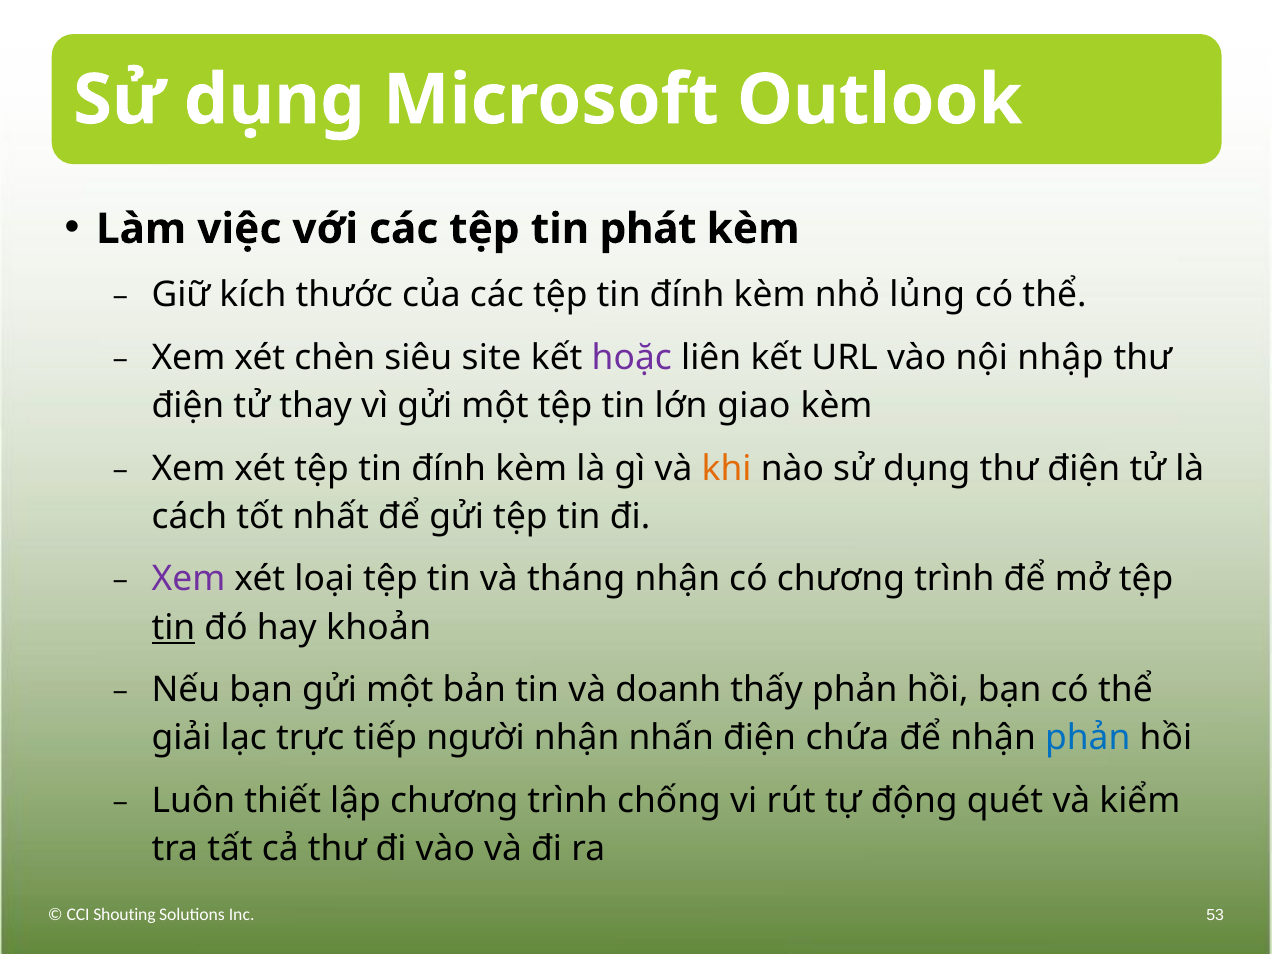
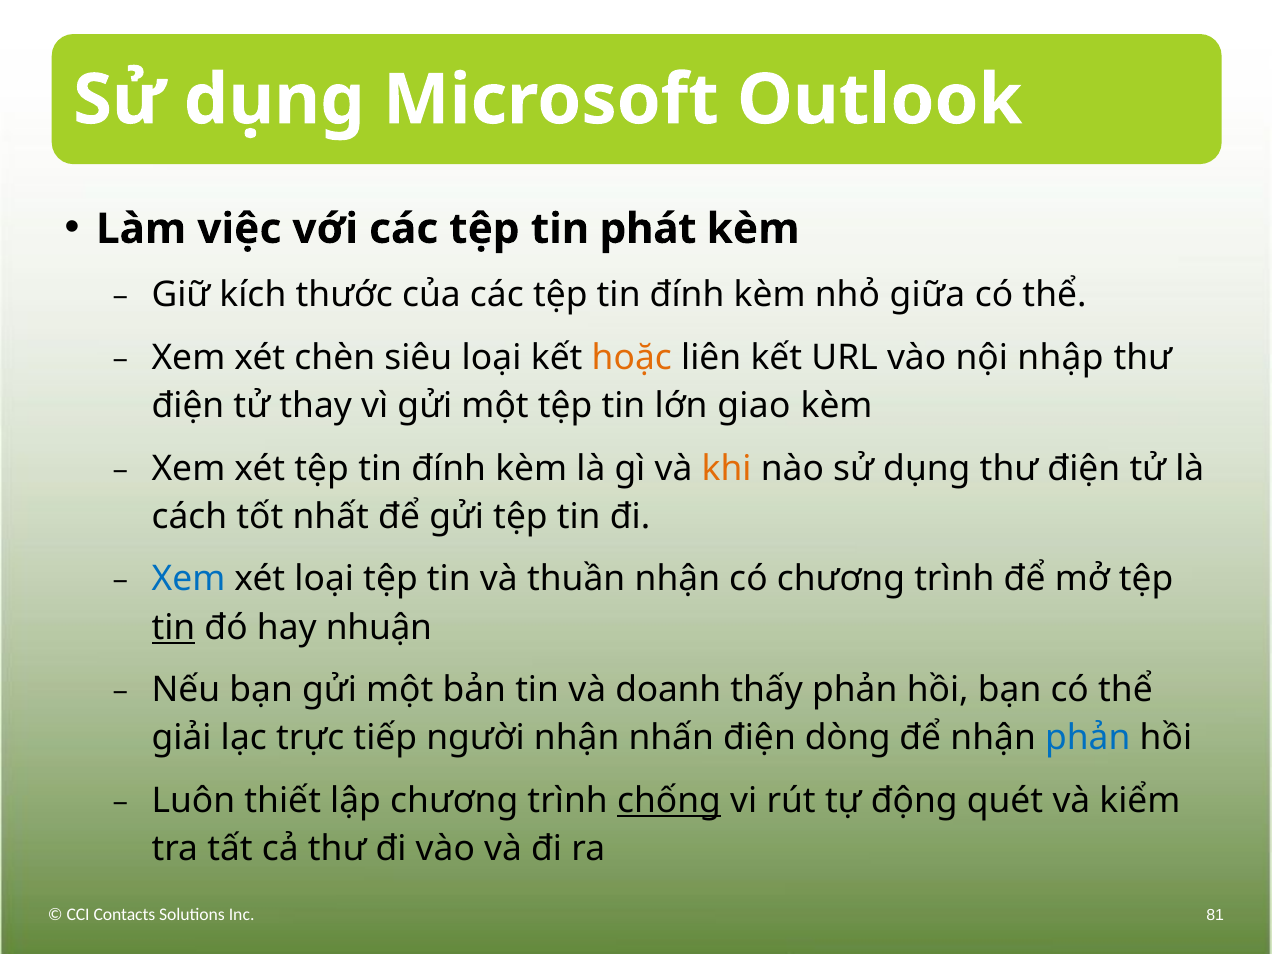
lủng: lủng -> giữa (927, 295)
siêu site: site -> loại (492, 358)
hoặc colour: purple -> orange (632, 358)
Xem colour: purple -> blue (188, 579)
tháng: tháng -> thuần (576, 579)
khoản: khoản -> nhuận (379, 627)
chứa: chứa -> dòng (848, 738)
chống underline: none -> present (669, 801)
Shouting: Shouting -> Contacts (124, 915)
53: 53 -> 81 (1215, 915)
